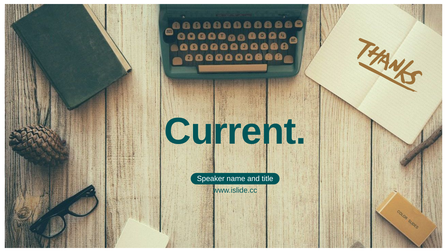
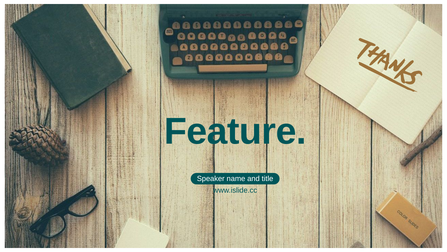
Current: Current -> Feature (235, 131)
